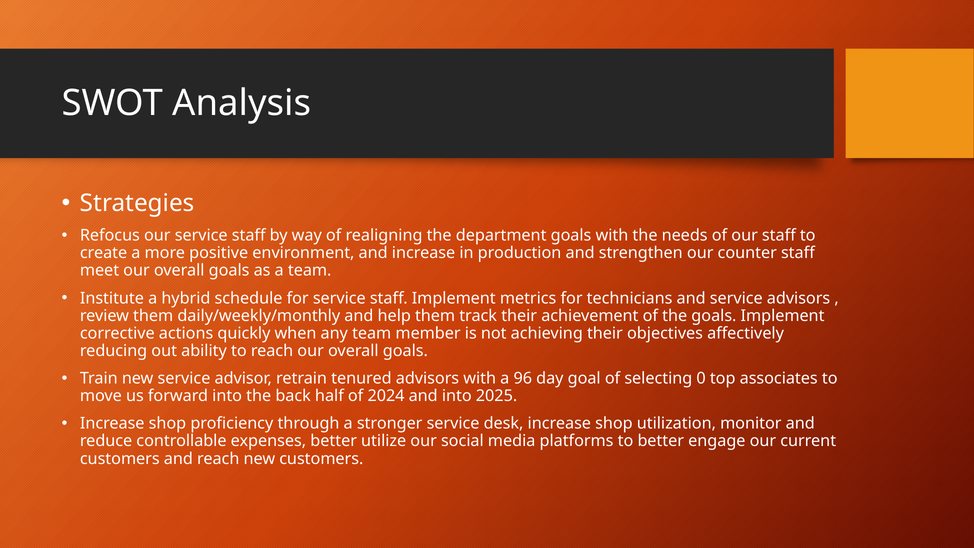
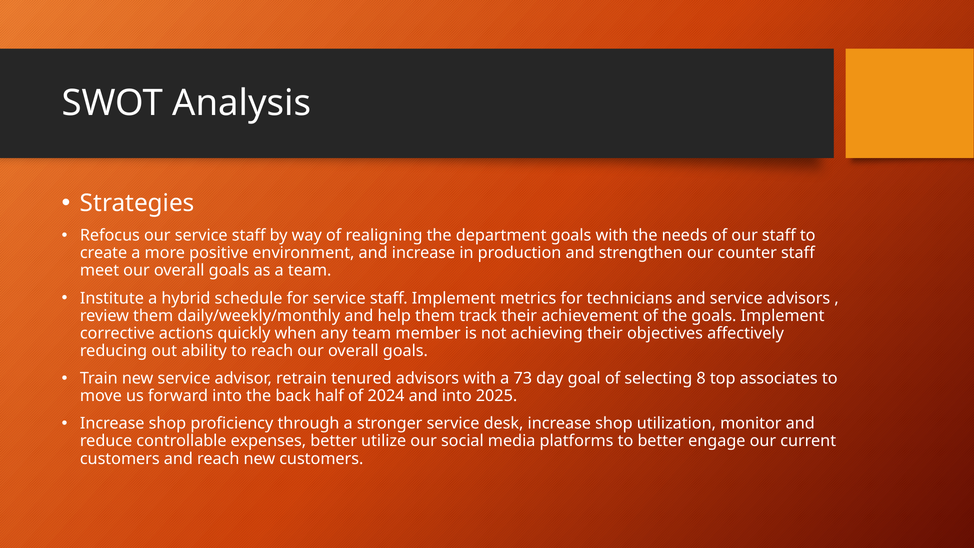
96: 96 -> 73 (523, 378)
0: 0 -> 8 (701, 378)
